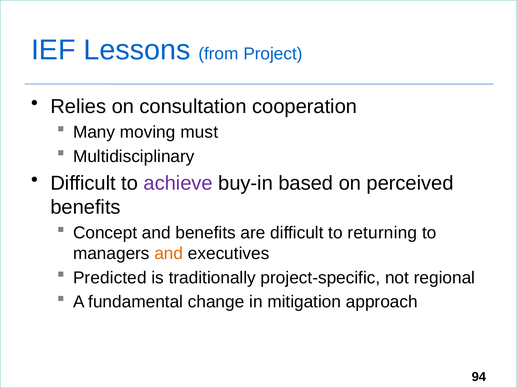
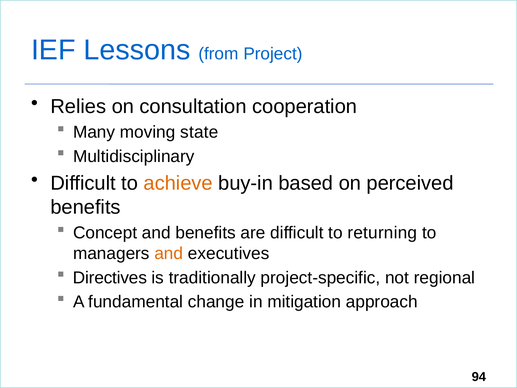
must: must -> state (199, 132)
achieve colour: purple -> orange (178, 183)
Predicted: Predicted -> Directives (110, 278)
